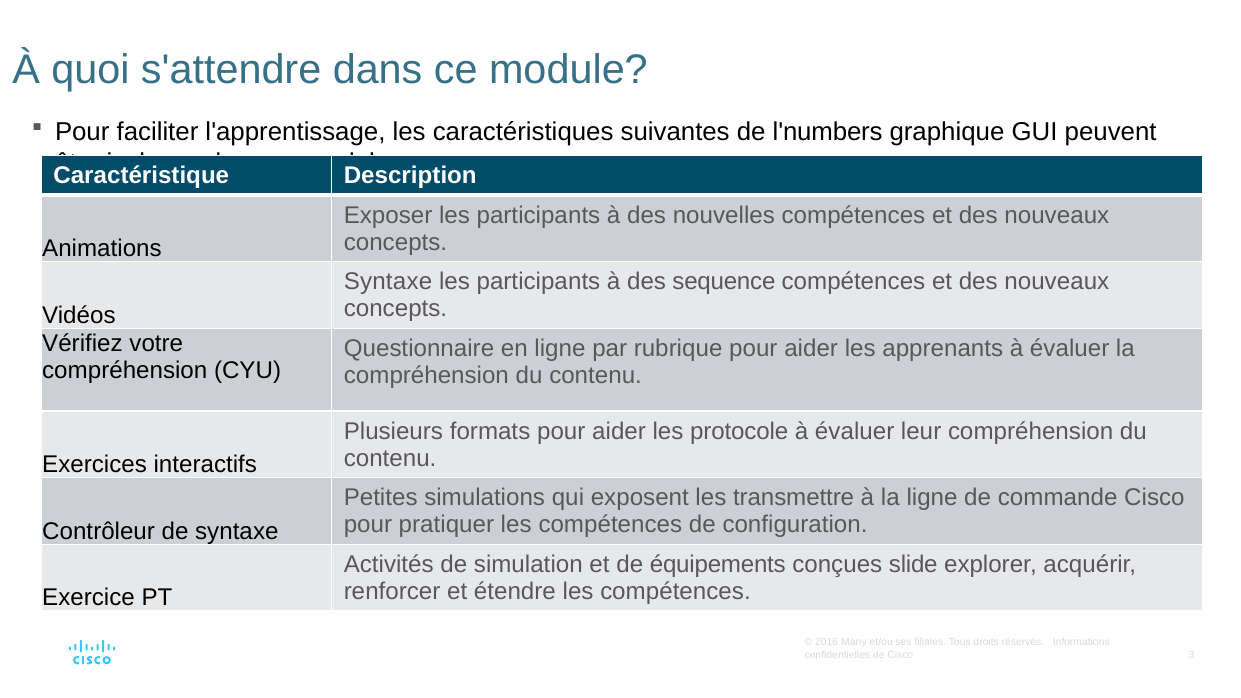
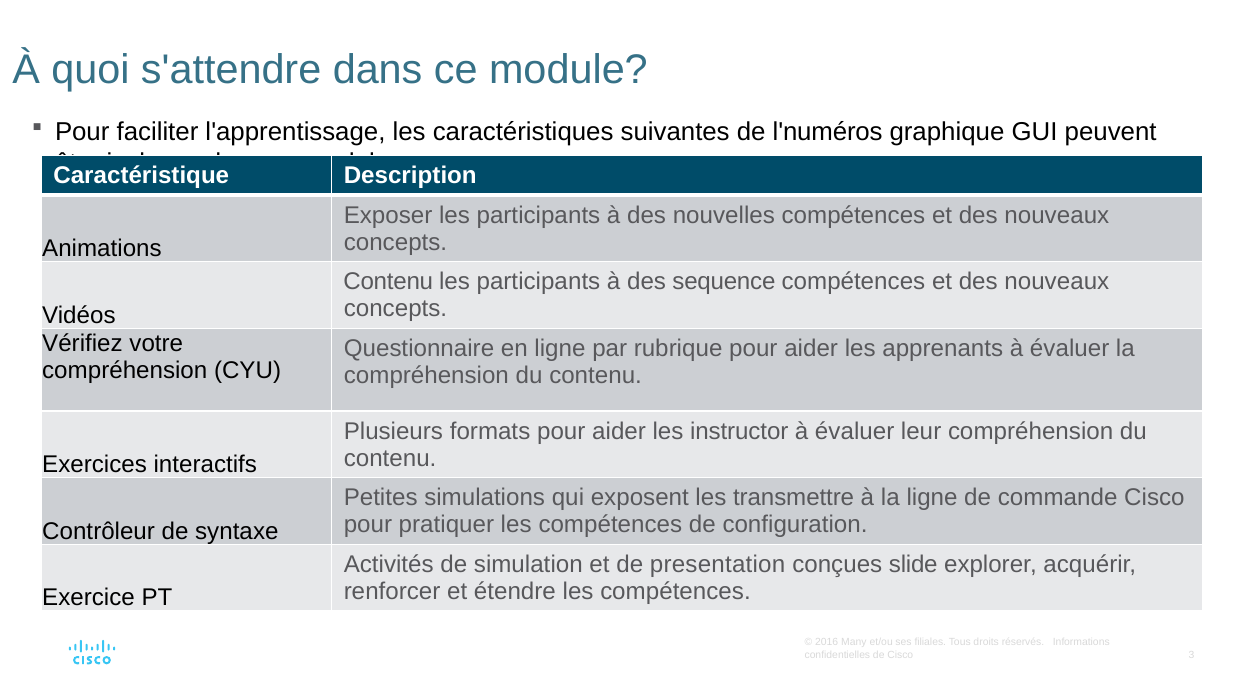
l'numbers: l'numbers -> l'numéros (828, 132)
Syntaxe: Syntaxe -> Contenu (388, 282)
protocole: protocole -> instructor (739, 431)
équipements: équipements -> presentation (718, 565)
